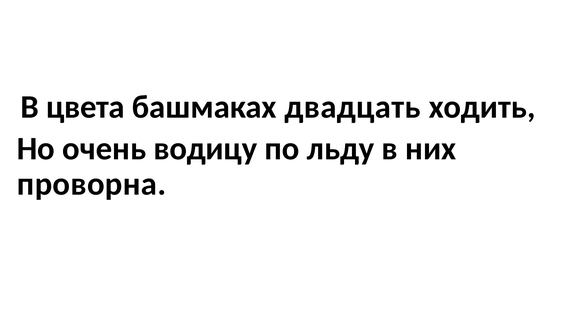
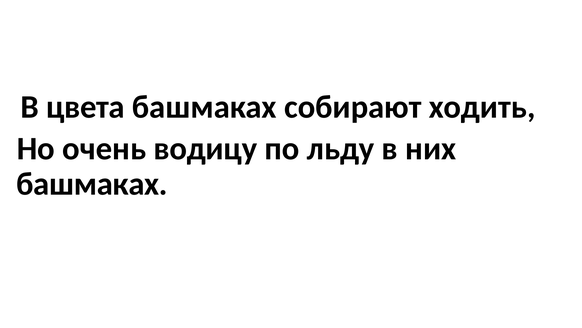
двадцать: двадцать -> собирают (353, 107)
проворна: проворна -> башмаках (92, 184)
